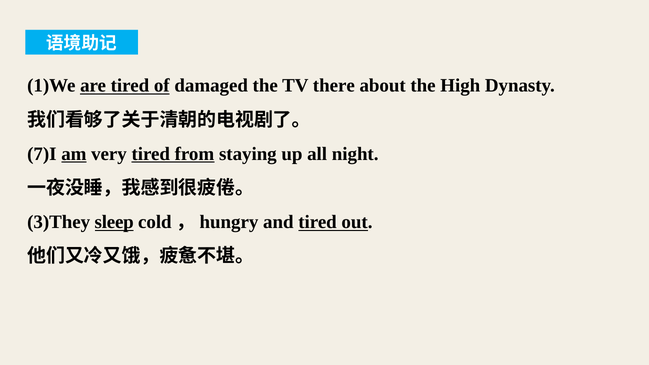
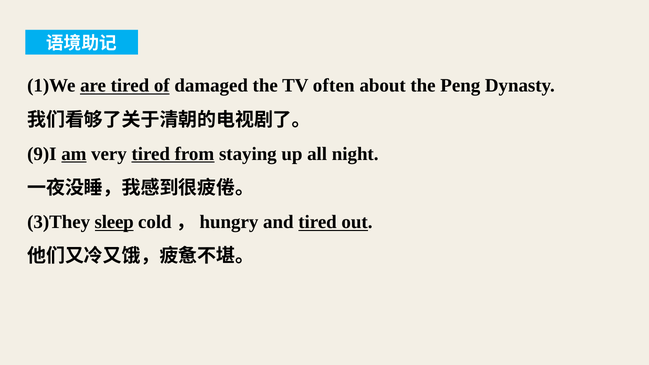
there: there -> often (334, 86)
High: High -> Peng (460, 86)
7)I: 7)I -> 9)I (42, 154)
